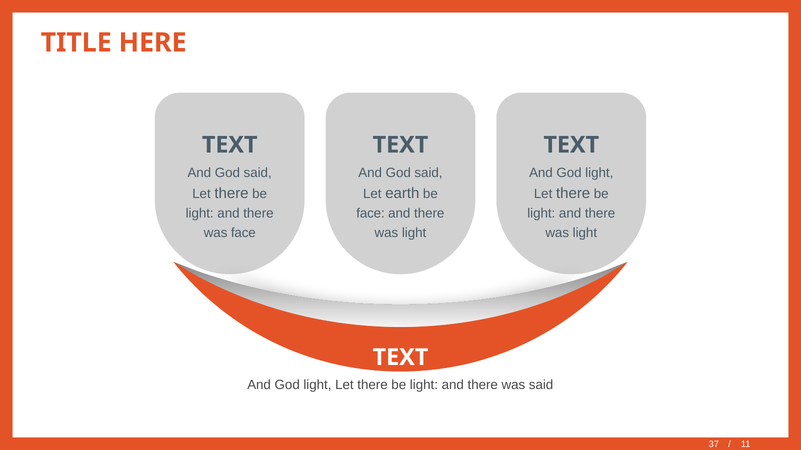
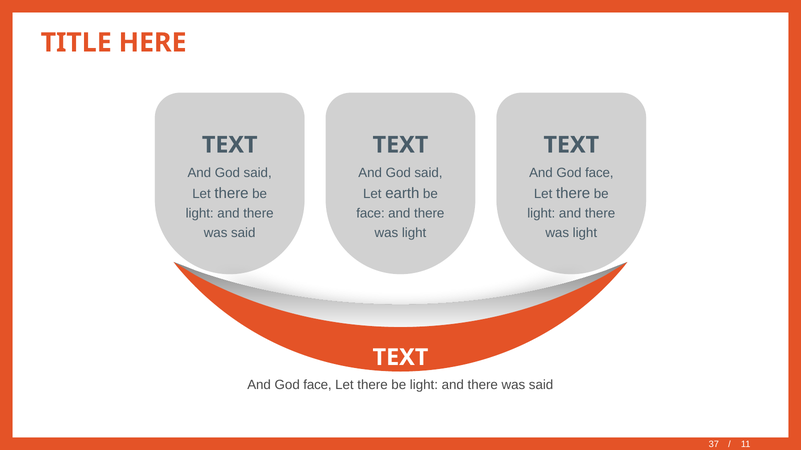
light: light -> face (599, 173)
face: face -> said (243, 233)
light: light -> face (317, 386)
